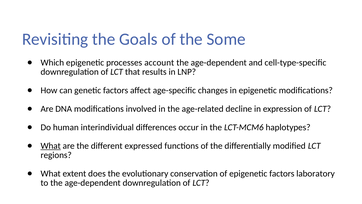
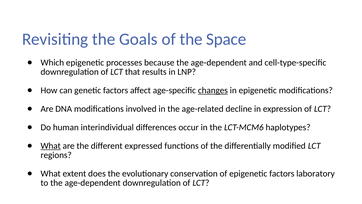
Some: Some -> Space (226, 39)
account: account -> because (159, 63)
changes underline: none -> present (213, 90)
